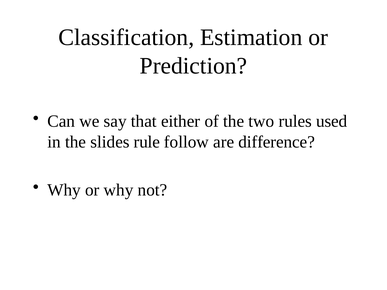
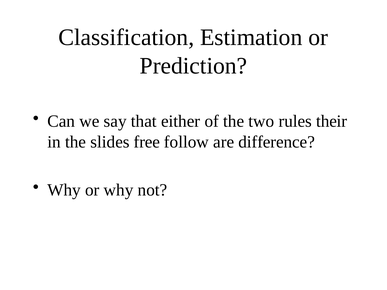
used: used -> their (332, 121)
rule: rule -> free (147, 142)
